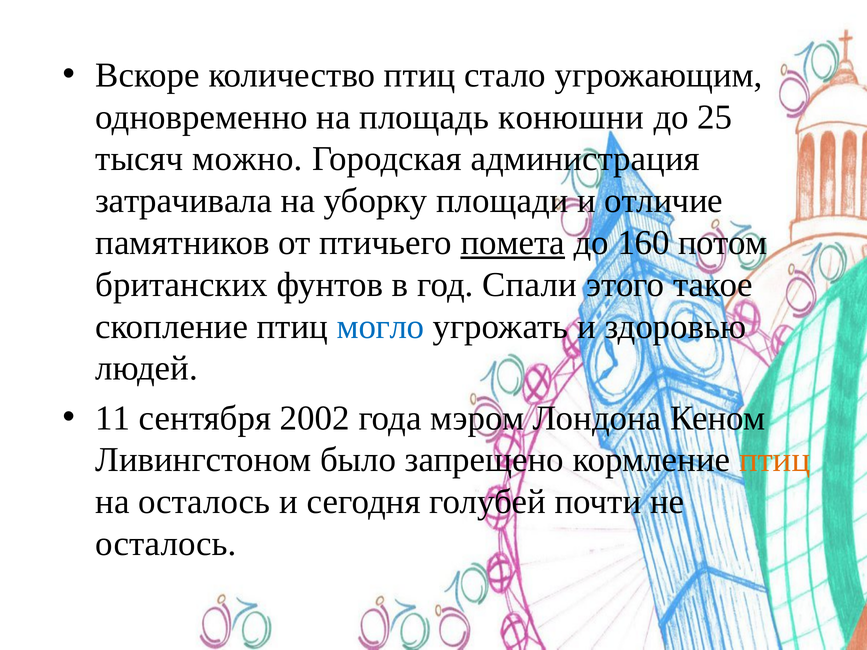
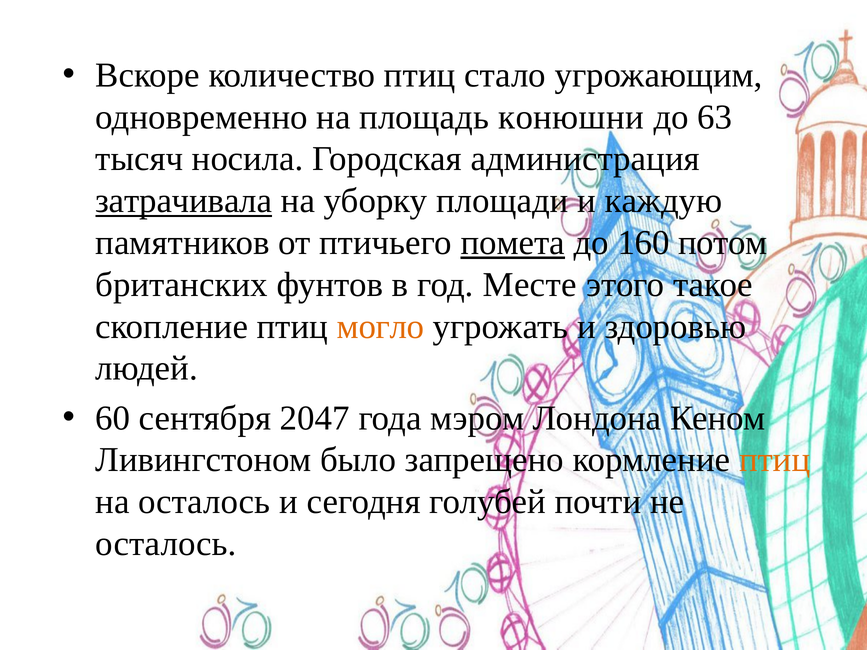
25: 25 -> 63 (715, 117)
можно: можно -> носила (248, 159)
затрачивала underline: none -> present (184, 201)
отличие: отличие -> каждую (663, 201)
Спали: Спали -> Месте (530, 285)
могло colour: blue -> orange (381, 327)
11: 11 -> 60 (113, 418)
2002: 2002 -> 2047 (315, 418)
